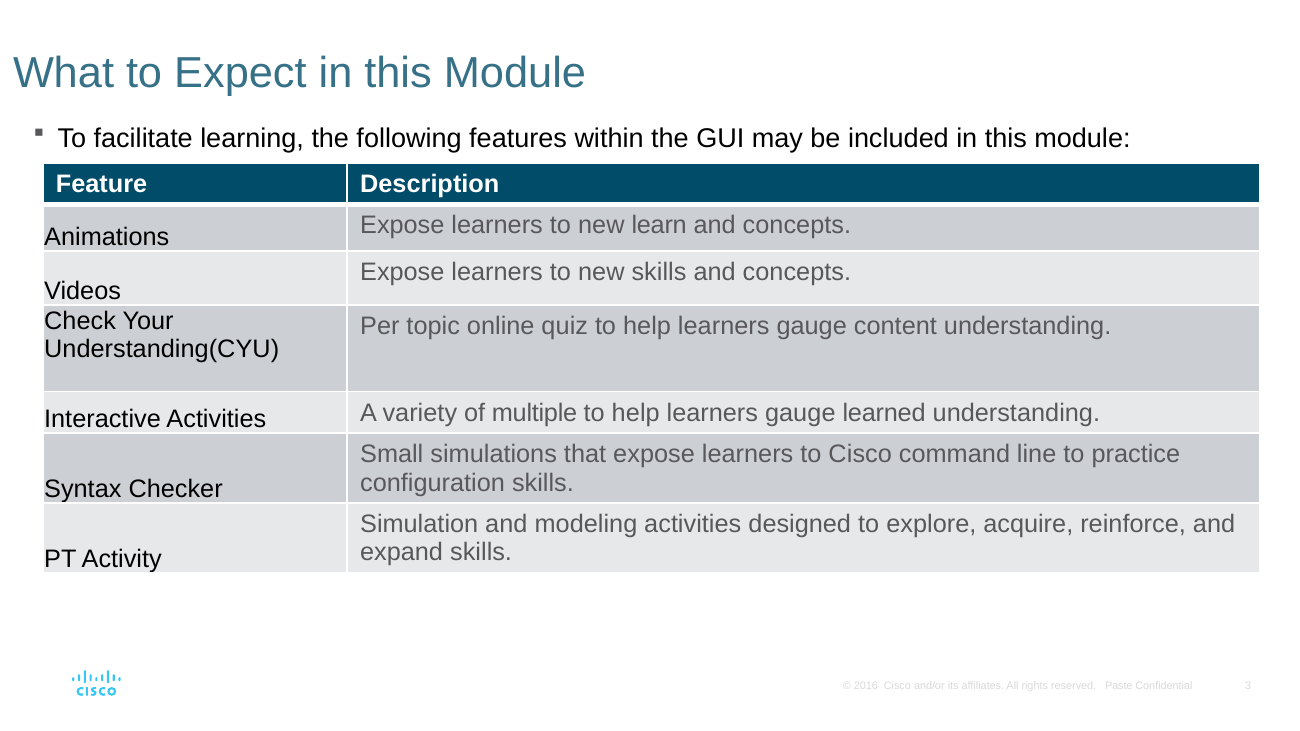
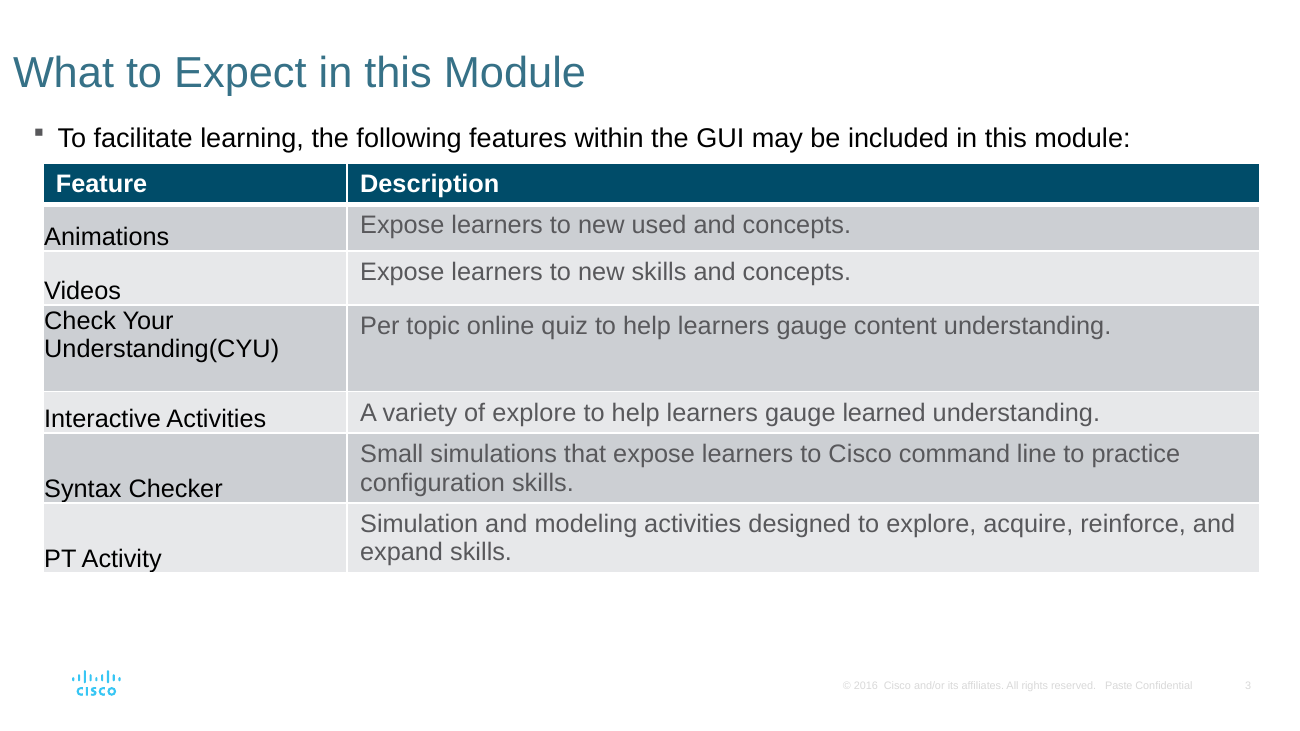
learn: learn -> used (659, 225)
of multiple: multiple -> explore (534, 413)
